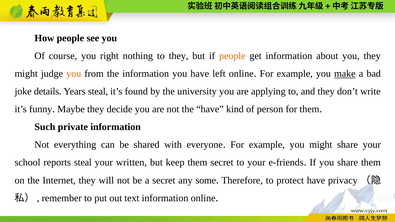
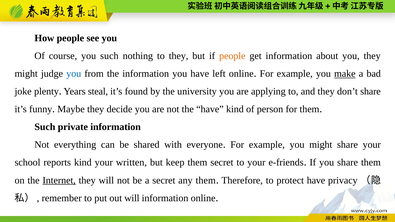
you right: right -> such (109, 56)
you colour: orange -> blue (74, 74)
details: details -> plenty (46, 92)
don’t write: write -> share (370, 92)
reports steal: steal -> kind (83, 163)
Internet underline: none -> present (59, 180)
any some: some -> them (206, 180)
out text: text -> will (132, 198)
